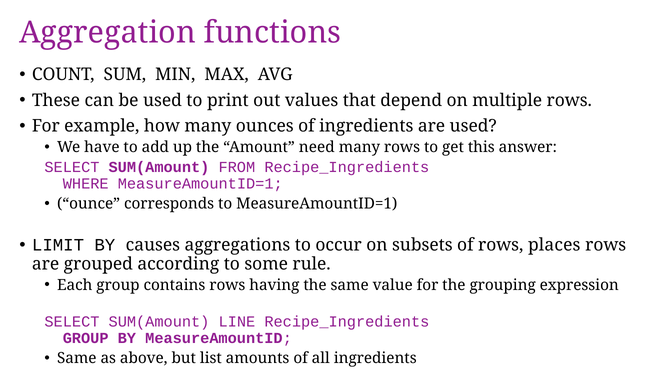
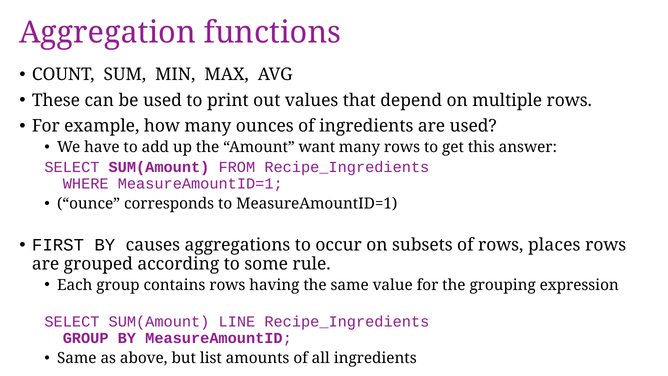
need: need -> want (317, 147)
LIMIT: LIMIT -> FIRST (58, 245)
